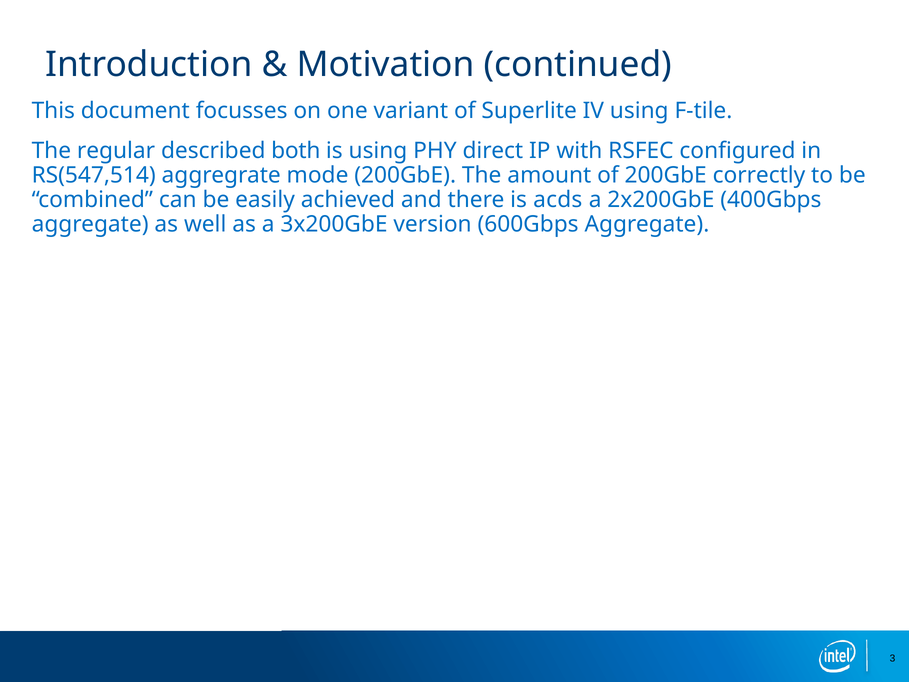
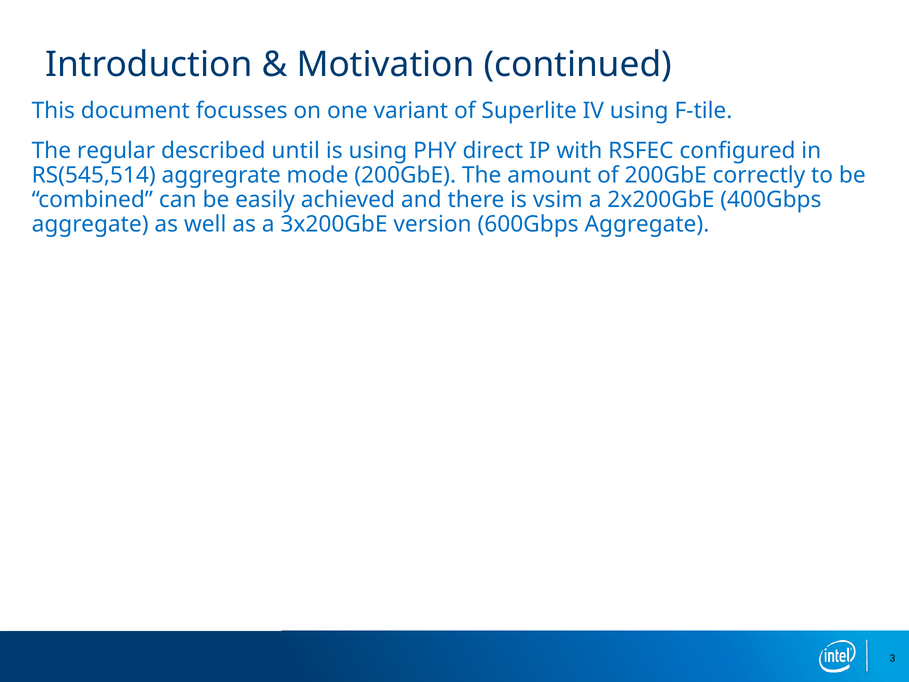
both: both -> until (296, 150)
RS(547,514: RS(547,514 -> RS(545,514 (94, 175)
acds: acds -> vsim (558, 200)
